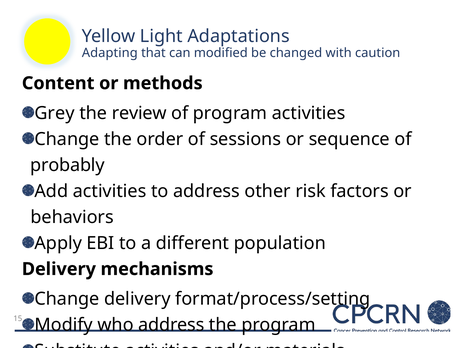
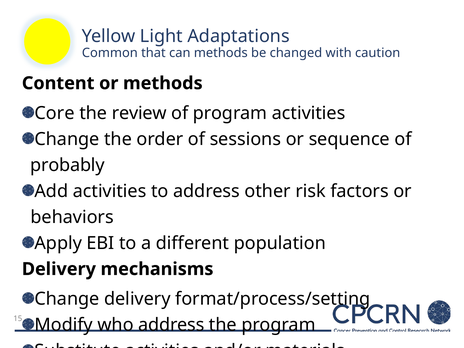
Adapting: Adapting -> Common (110, 53)
can modified: modified -> methods (221, 53)
Grey: Grey -> Core (55, 113)
